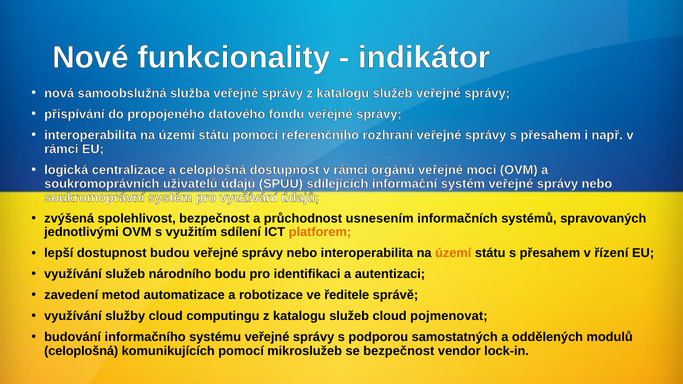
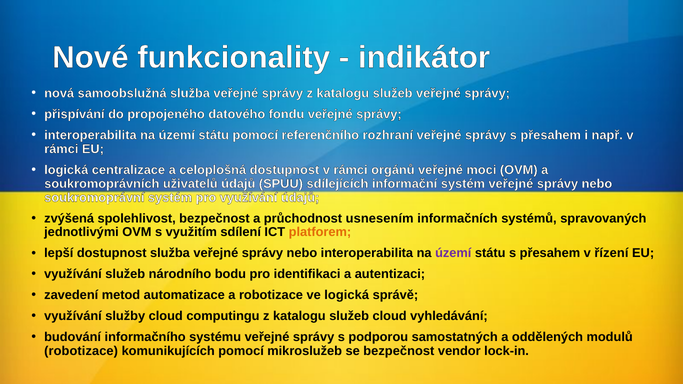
dostupnost budou: budou -> služba (170, 253)
území colour: orange -> purple (453, 253)
ve ředitele: ředitele -> logická (347, 295)
pojmenovat: pojmenovat -> vyhledávání (449, 316)
celoplošná: celoplošná -> robotizace (81, 351)
